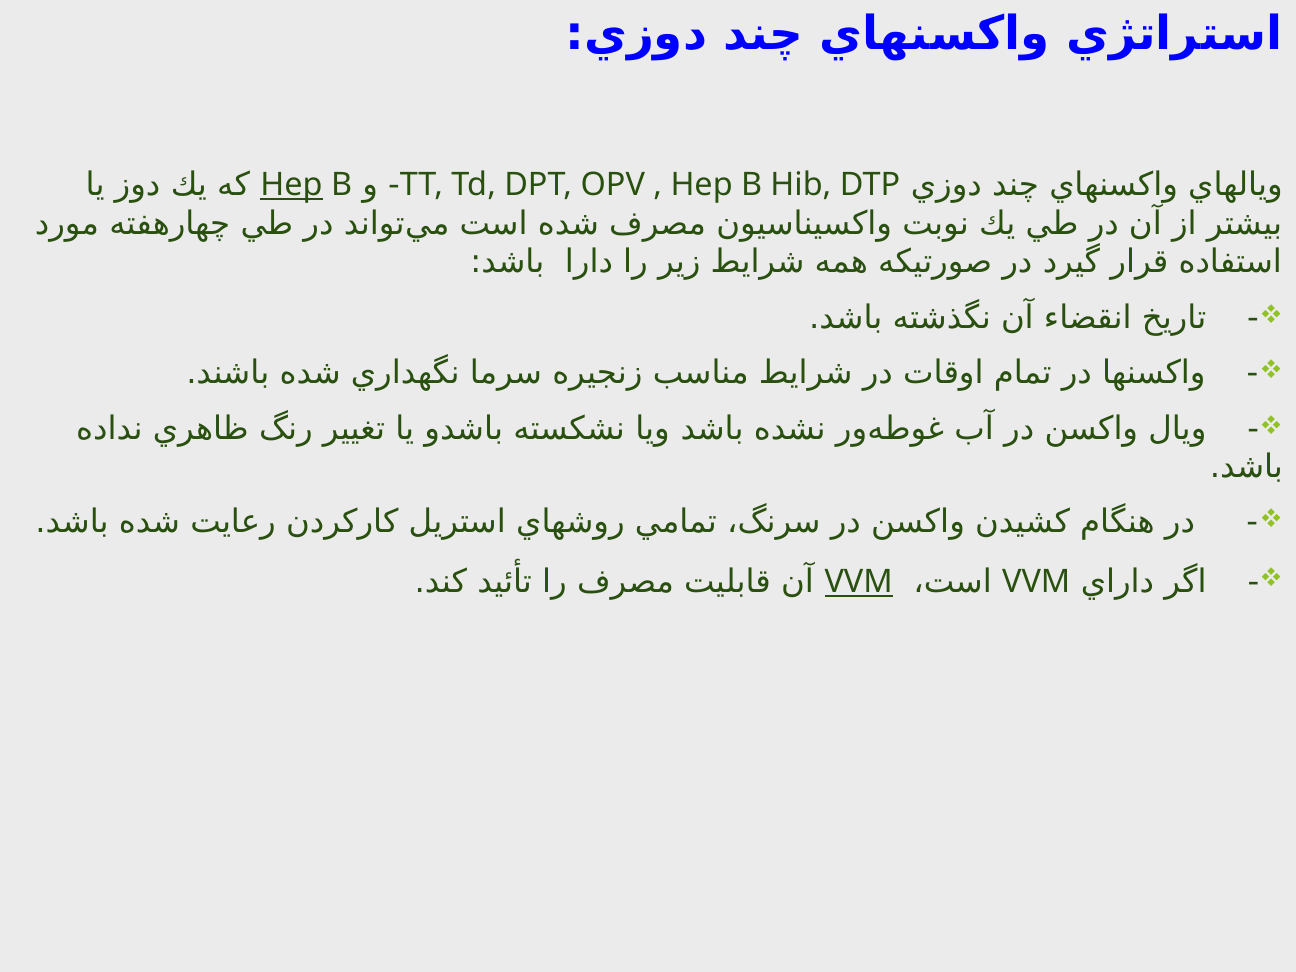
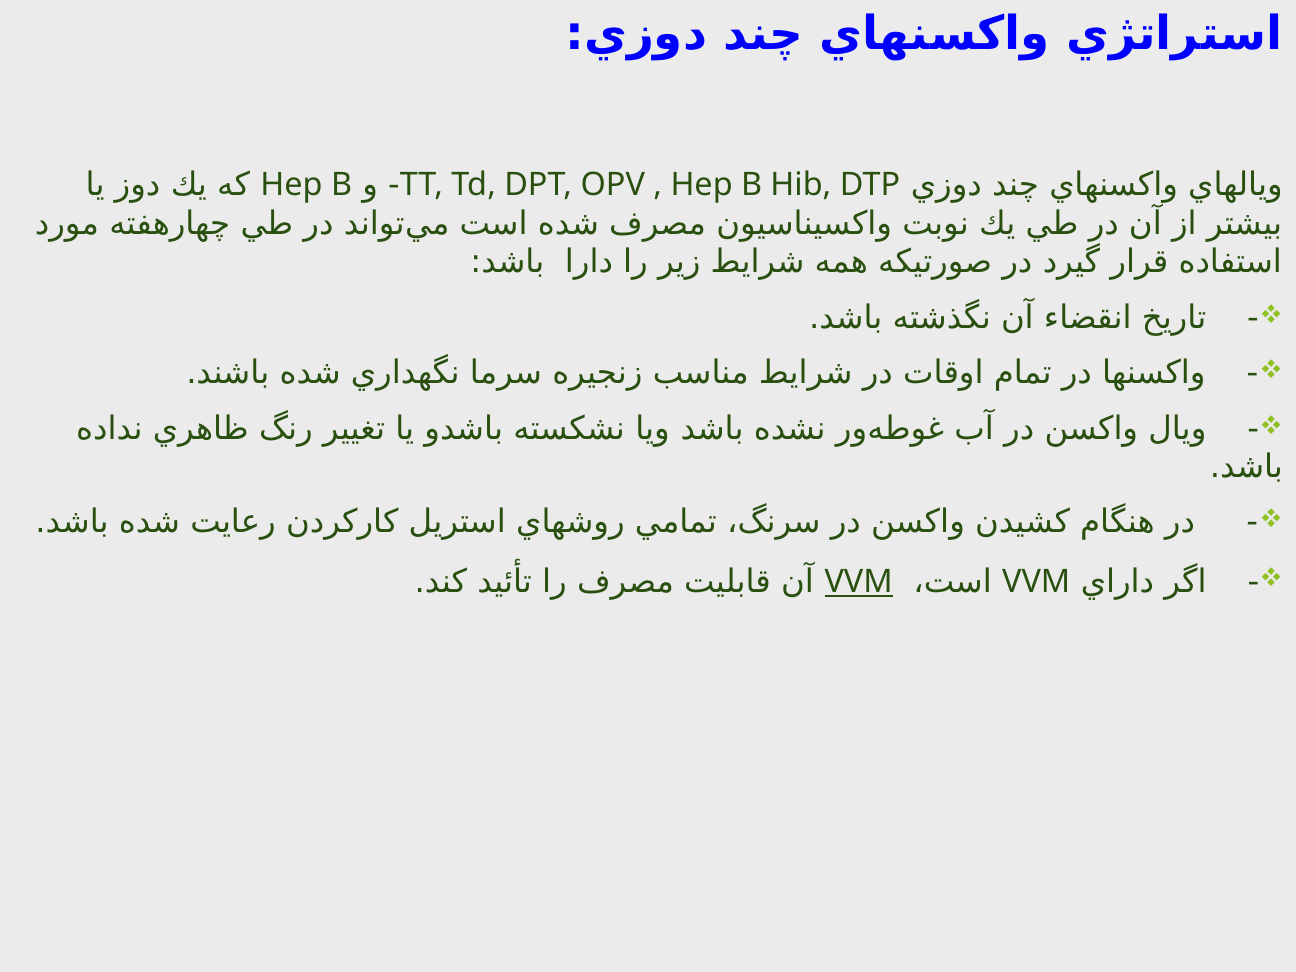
Hep underline: present -> none (292, 185)
